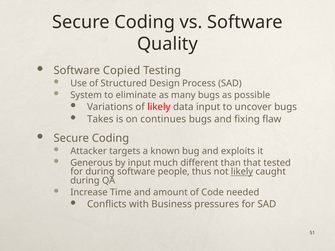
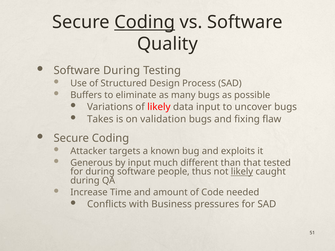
Coding underline: none -> present (145, 22)
Software Copied: Copied -> During (122, 71)
System: System -> Buffers (86, 95)
continues: continues -> validation (163, 119)
